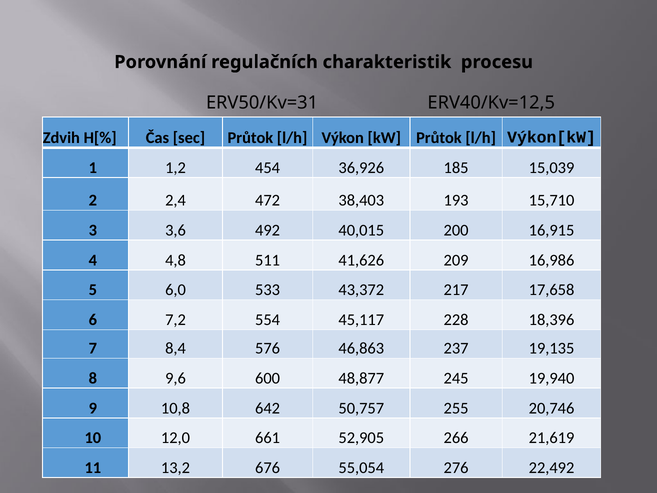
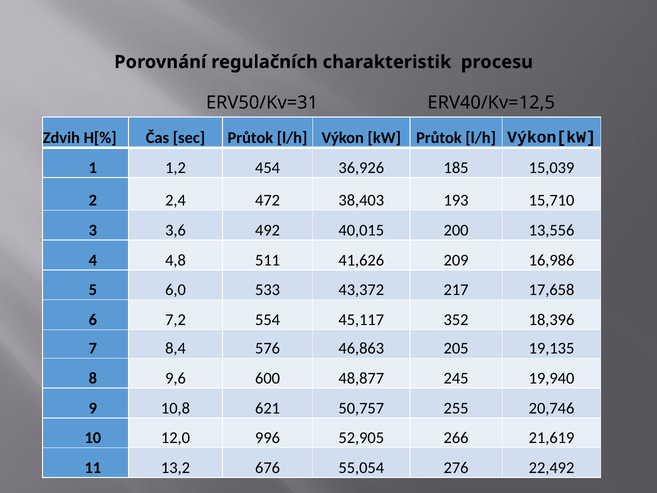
16,915: 16,915 -> 13,556 (552, 230)
228: 228 -> 352 (456, 320)
237: 237 -> 205 (456, 348)
642: 642 -> 621 (268, 408)
661: 661 -> 996 (268, 438)
